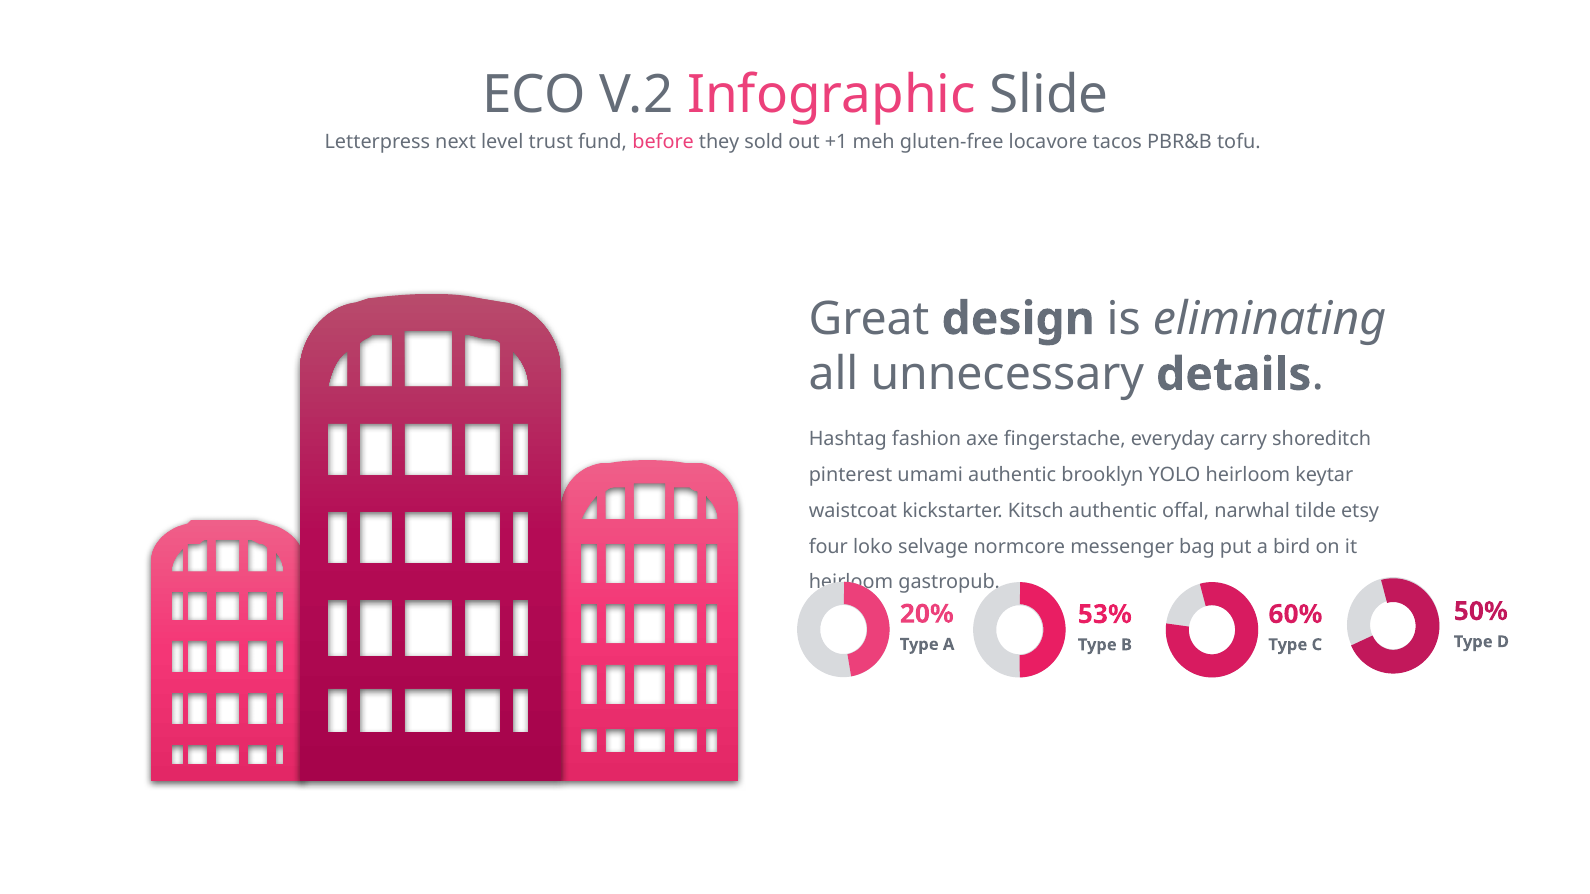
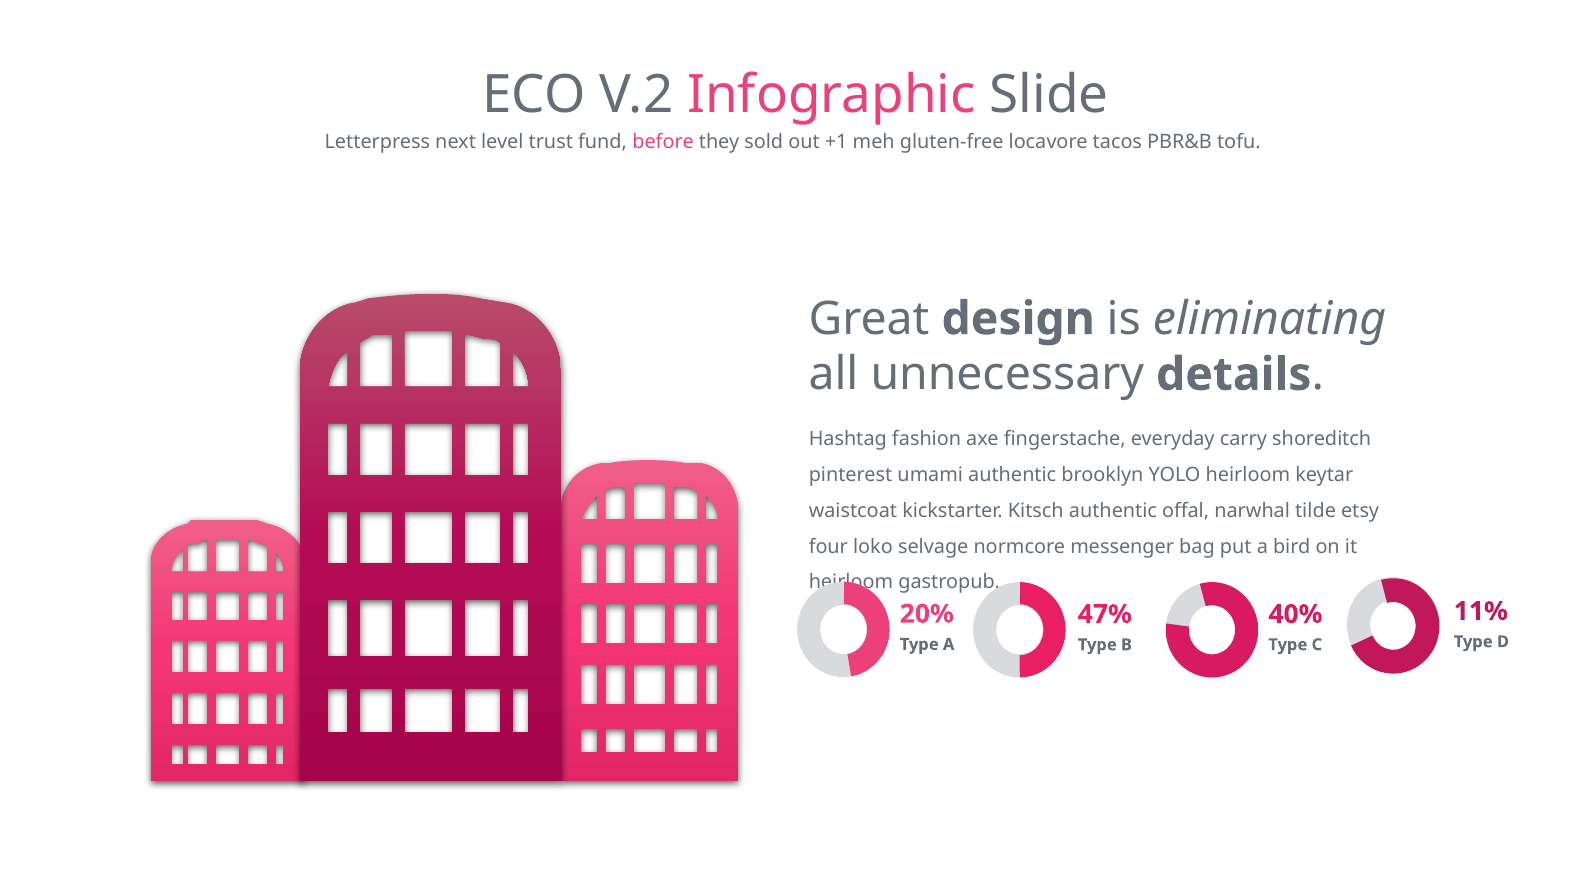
50%: 50% -> 11% (1481, 612)
53%: 53% -> 47% (1105, 615)
60%: 60% -> 40% (1295, 615)
